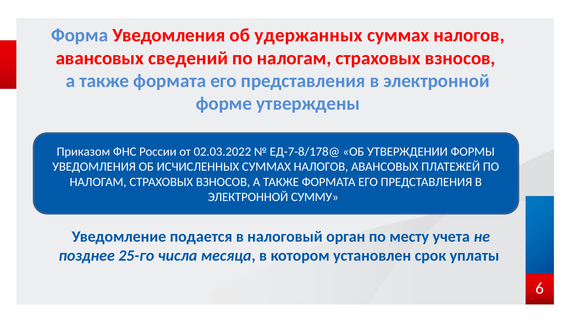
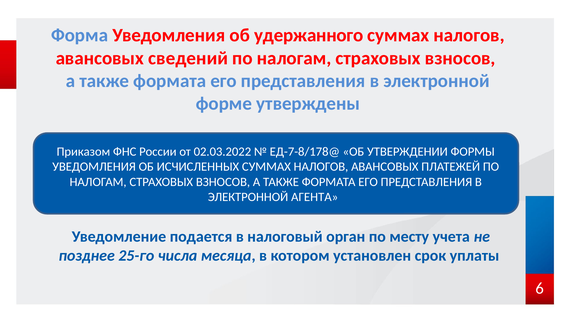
удержанных: удержанных -> удержанного (309, 35)
СУММУ: СУММУ -> АГЕНТА (315, 197)
